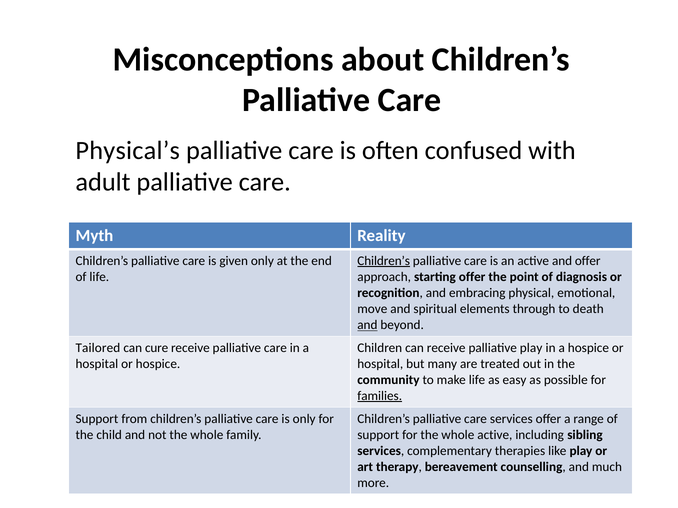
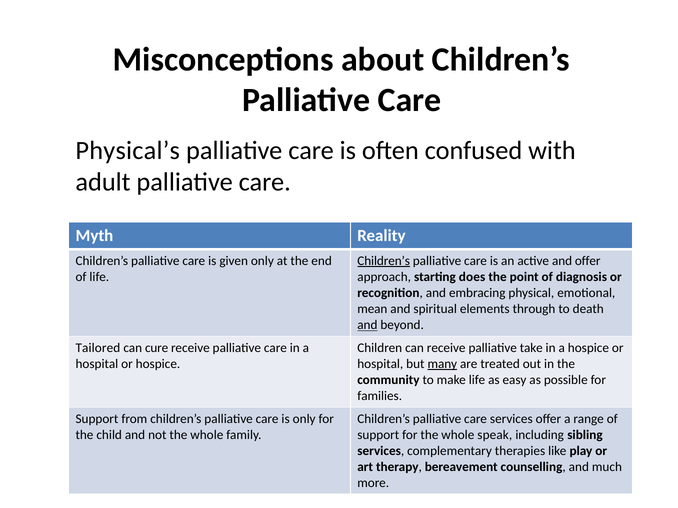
starting offer: offer -> does (472, 277)
move: move -> mean (372, 309)
palliative play: play -> take (531, 348)
many underline: none -> present (442, 364)
families underline: present -> none (380, 396)
whole active: active -> speak (495, 435)
